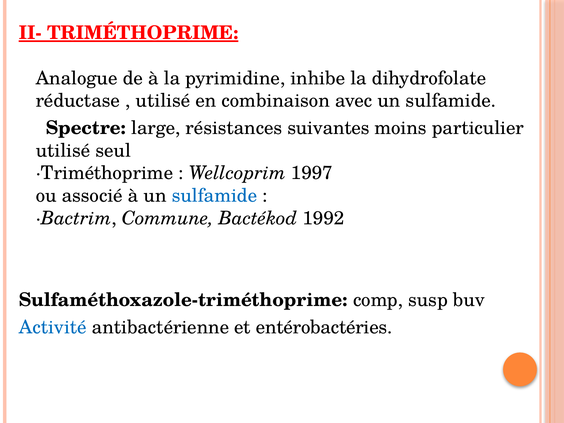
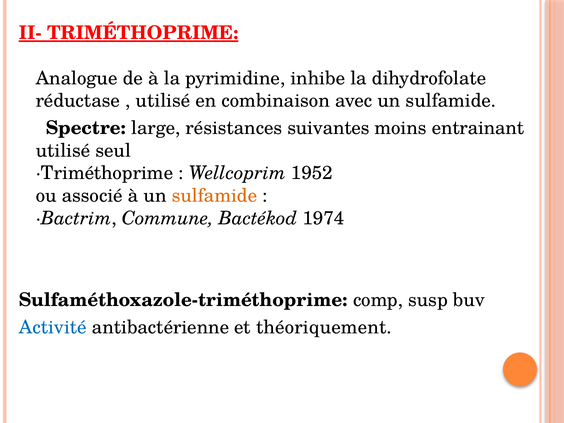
particulier: particulier -> entrainant (478, 128)
1997: 1997 -> 1952 (312, 173)
sulfamide colour: blue -> orange (214, 196)
1992: 1992 -> 1974 (323, 218)
entérobactéries: entérobactéries -> théoriquement (324, 327)
